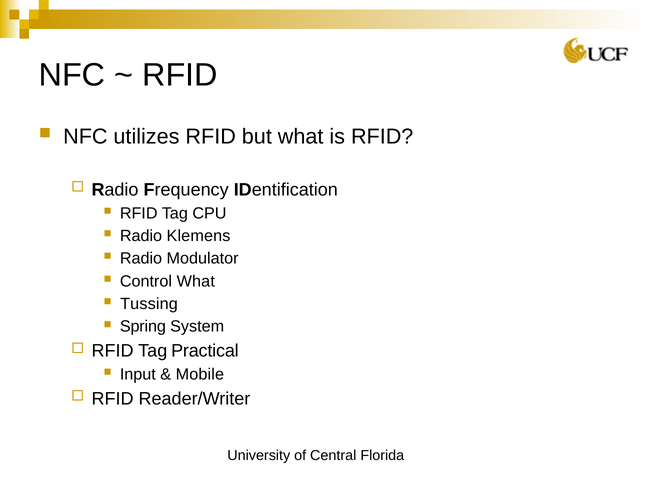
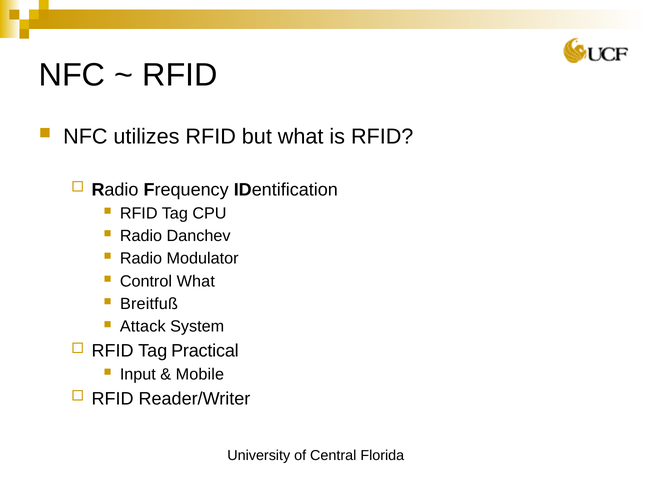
Klemens: Klemens -> Danchev (199, 236)
Tussing: Tussing -> Breitfuß (149, 304)
Spring: Spring -> Attack (143, 327)
